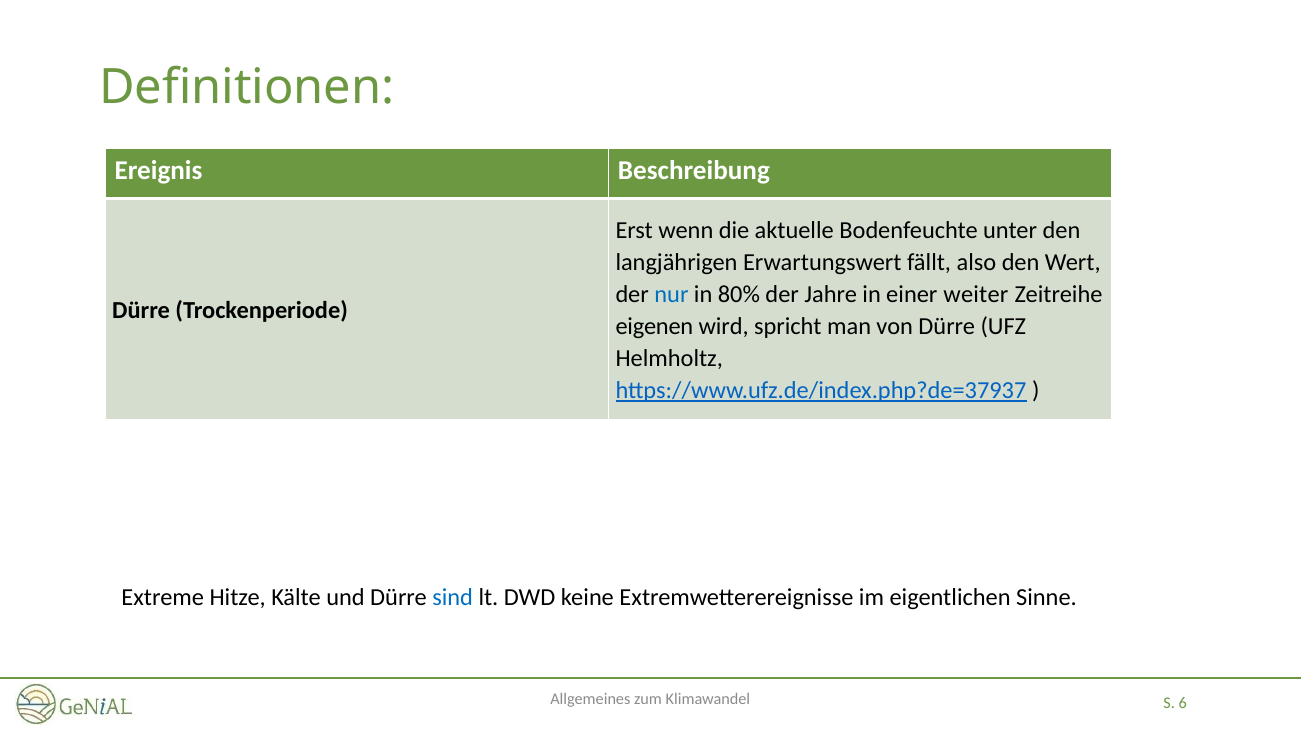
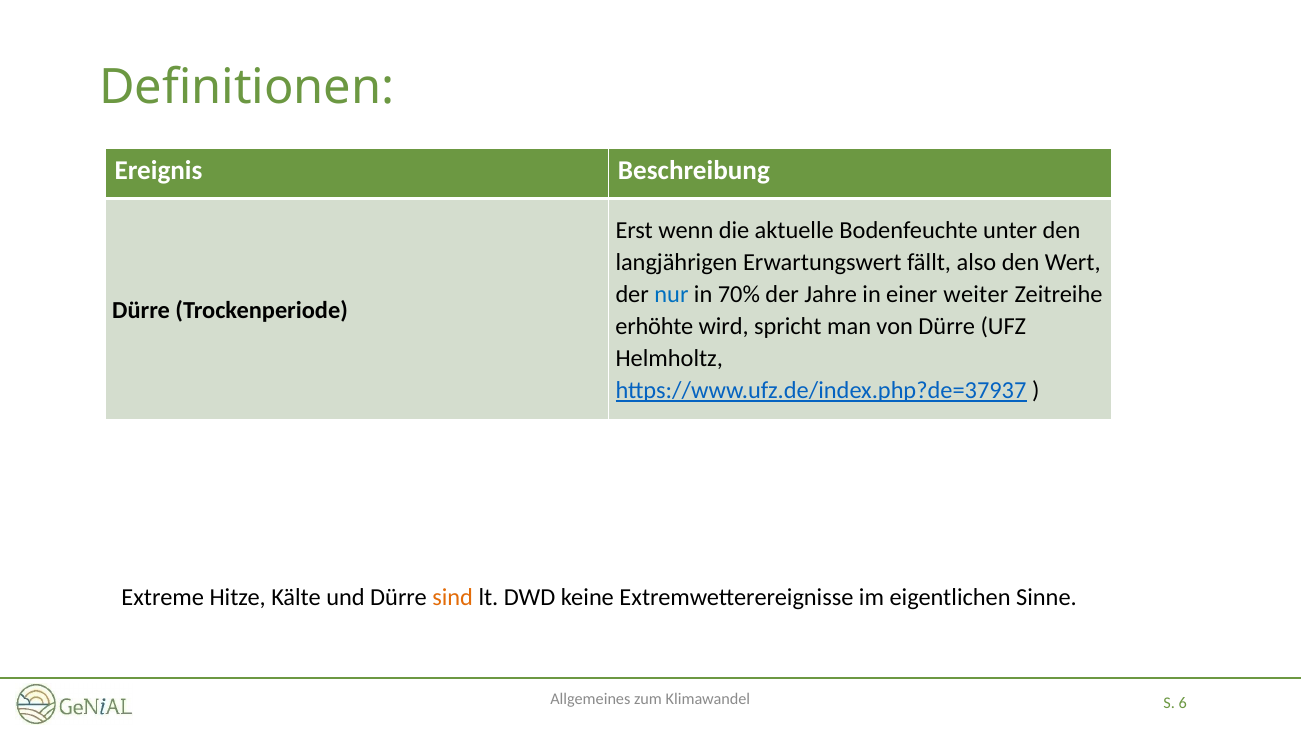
80%: 80% -> 70% (739, 294)
eigenen: eigenen -> erhöhte (654, 326)
sind colour: blue -> orange (453, 597)
